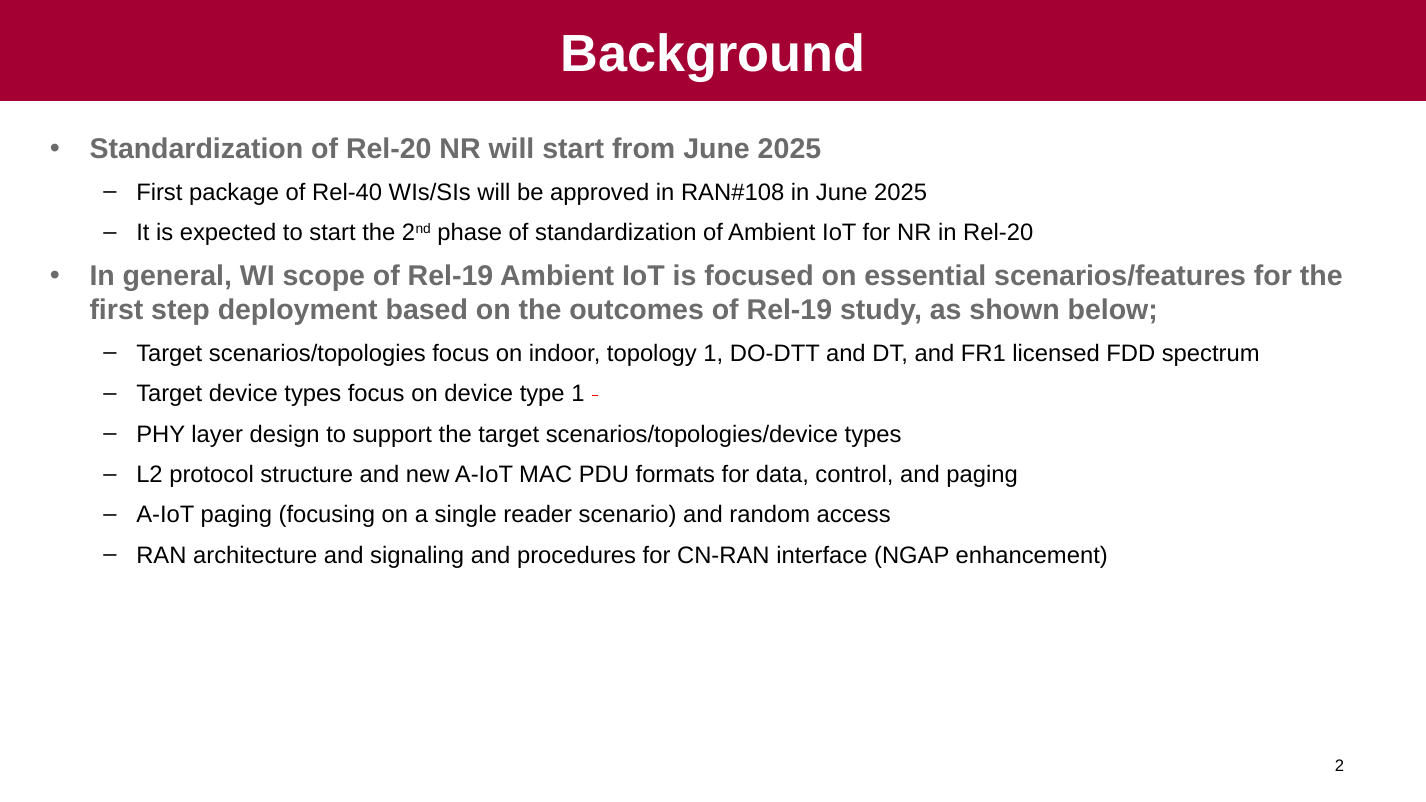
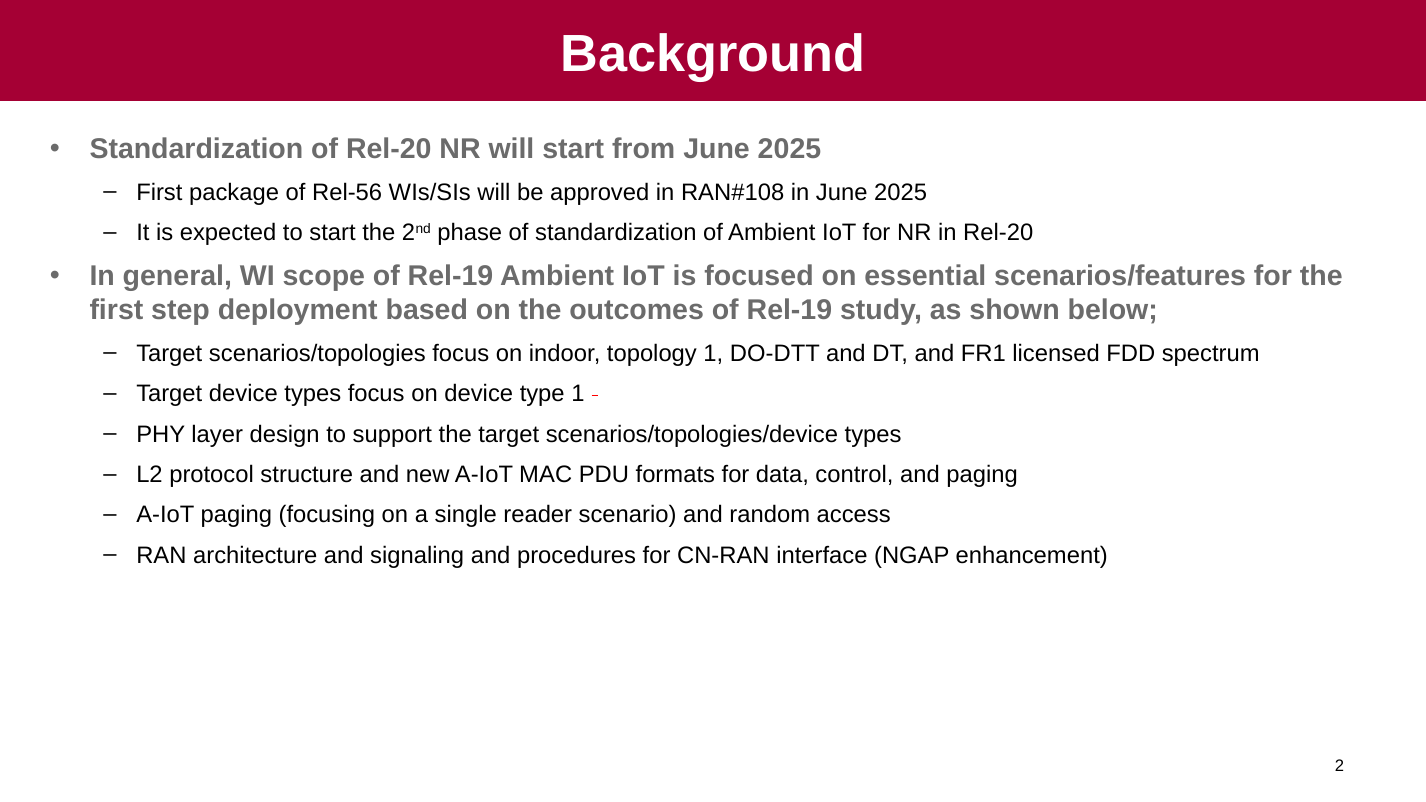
Rel-40: Rel-40 -> Rel-56 (347, 192)
